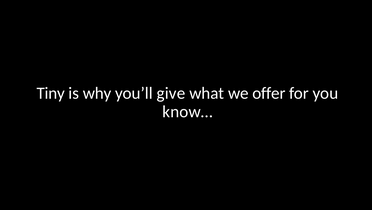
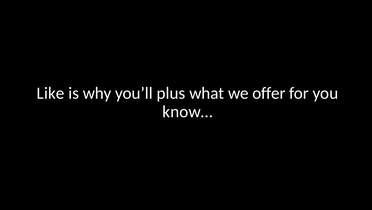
Tiny: Tiny -> Like (51, 93)
give: give -> plus (171, 93)
